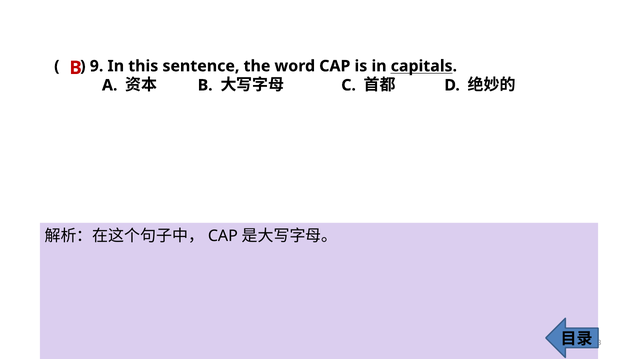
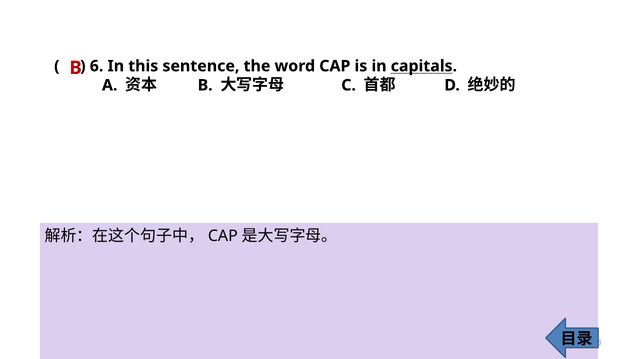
9: 9 -> 6 (97, 66)
